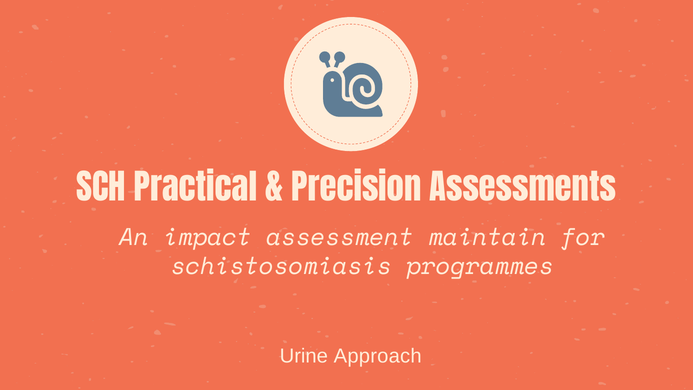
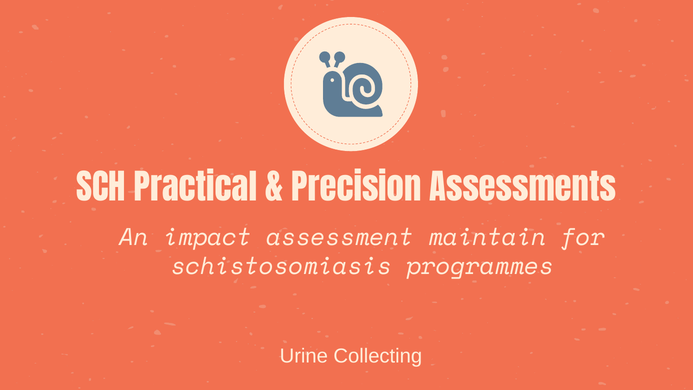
Approach: Approach -> Collecting (378, 356)
